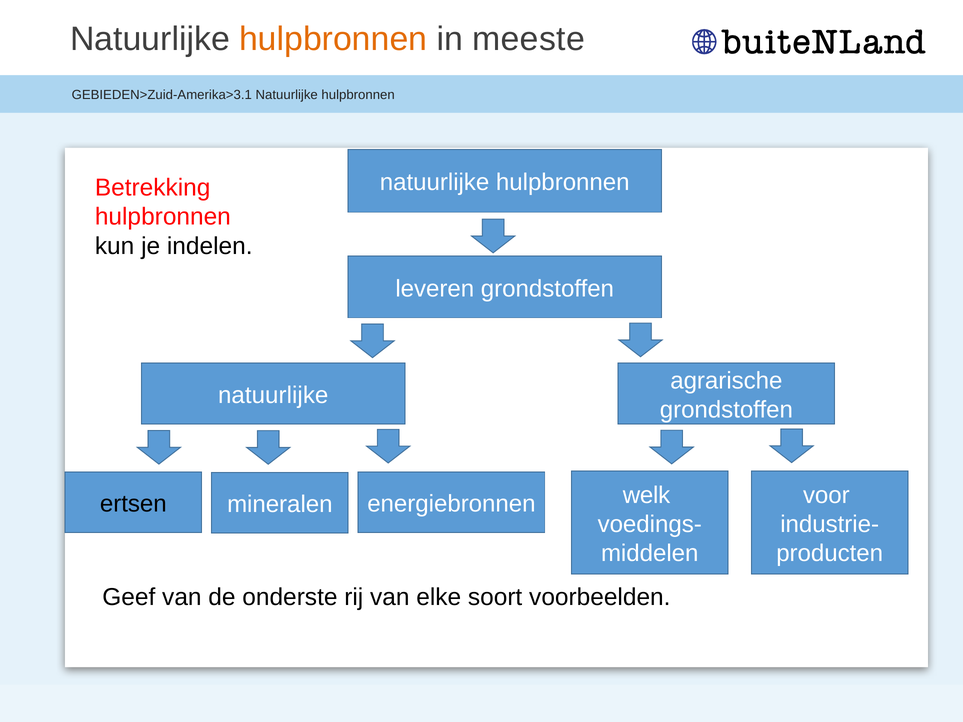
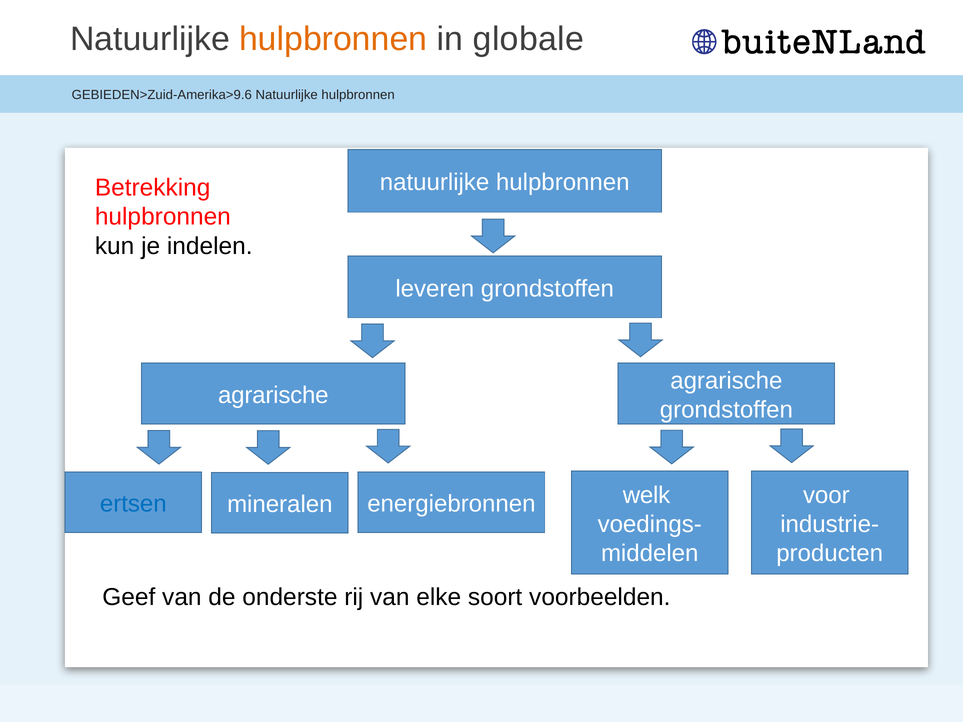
meeste: meeste -> globale (529, 39)
GEBIEDEN>Zuid-Amerika>3.1: GEBIEDEN>Zuid-Amerika>3.1 -> GEBIEDEN>Zuid-Amerika>9.6 (162, 95)
natuurlijke: natuurlijke -> agrarische (273, 395)
ertsen colour: black -> blue (133, 504)
